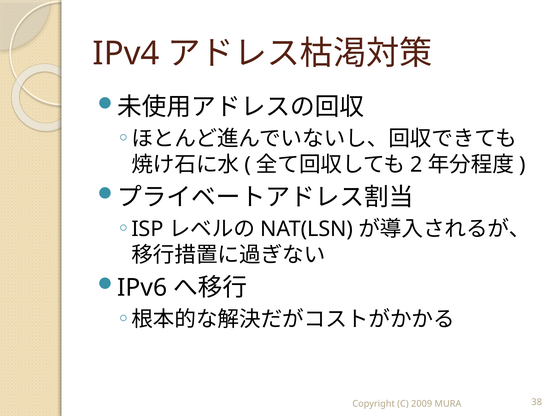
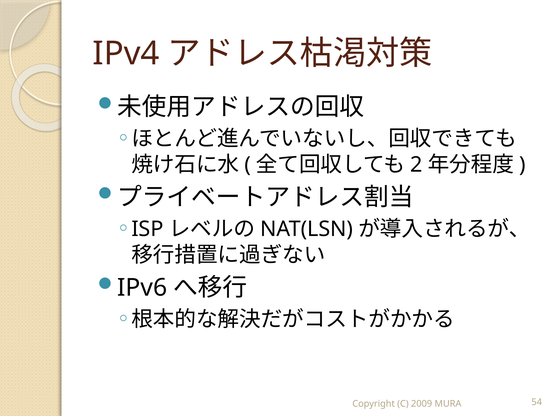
38: 38 -> 54 (537, 402)
